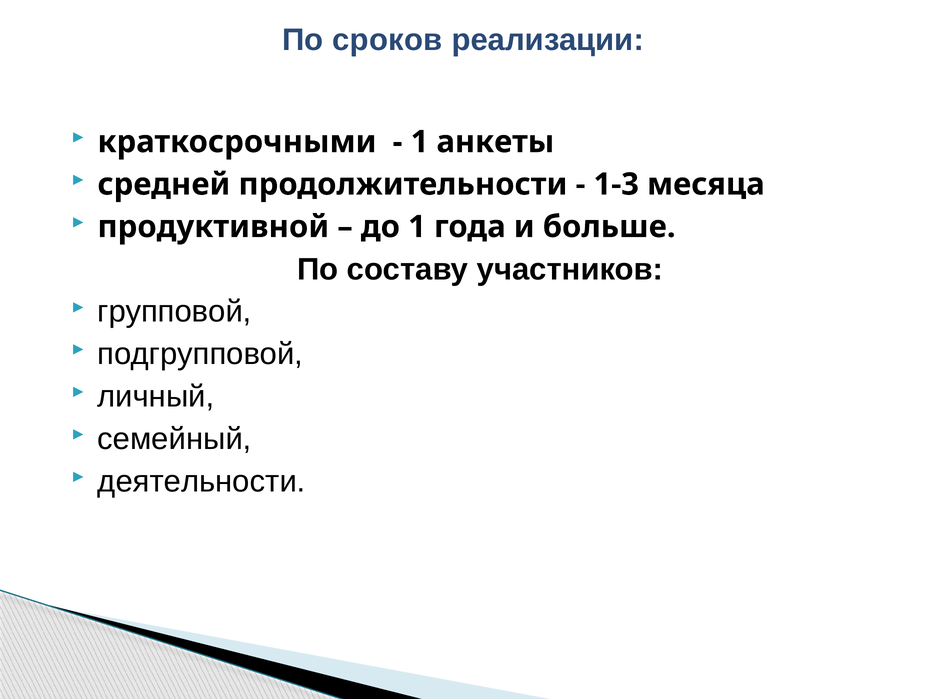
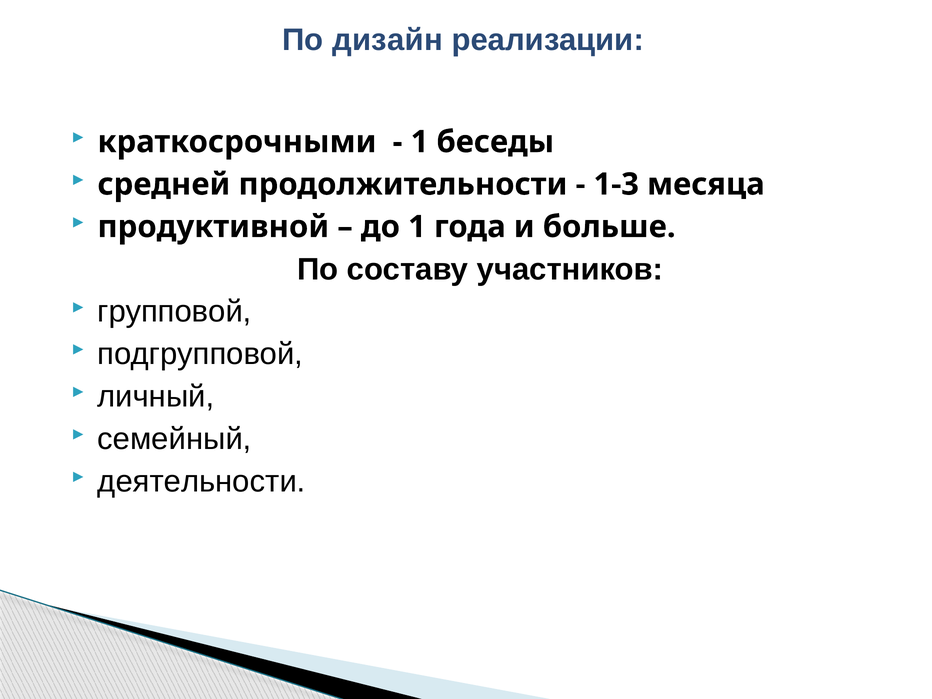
сроков: сроков -> дизайн (387, 40)
анкеты: анкеты -> беседы (495, 142)
